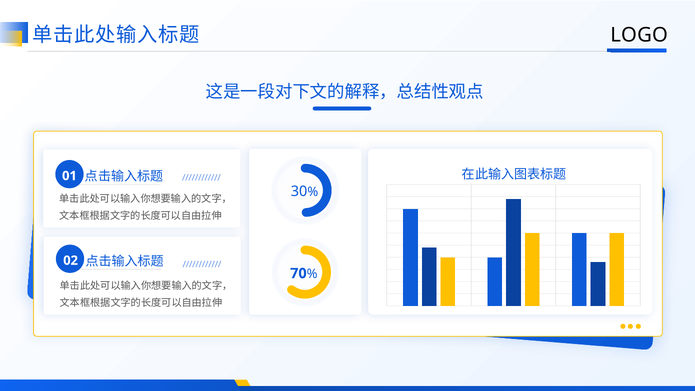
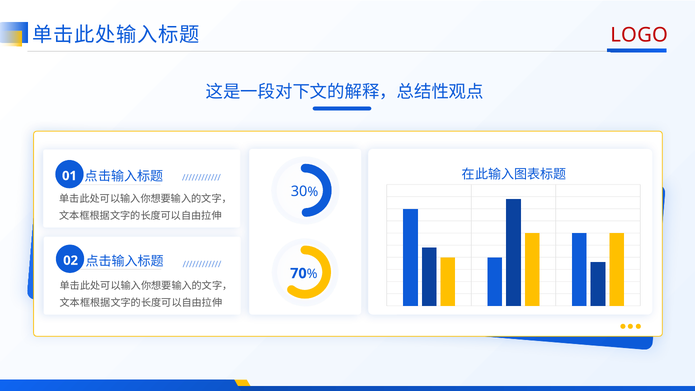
LOGO colour: black -> red (639, 35)
